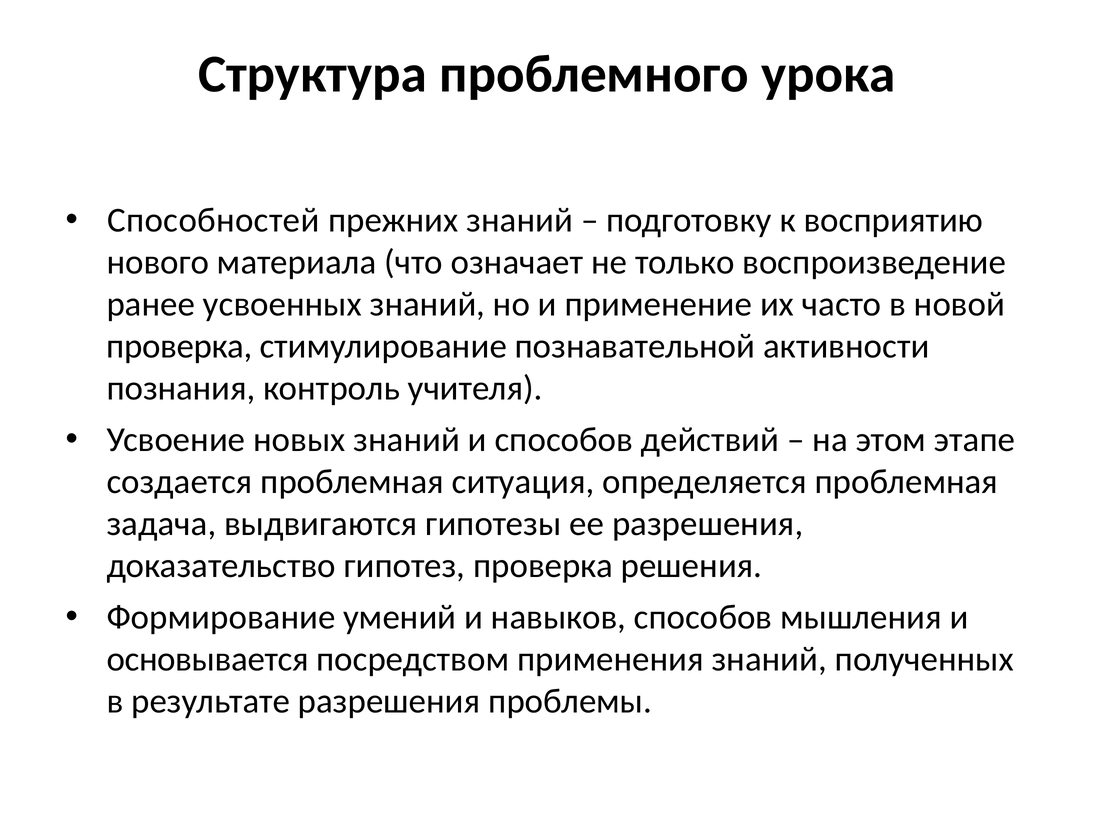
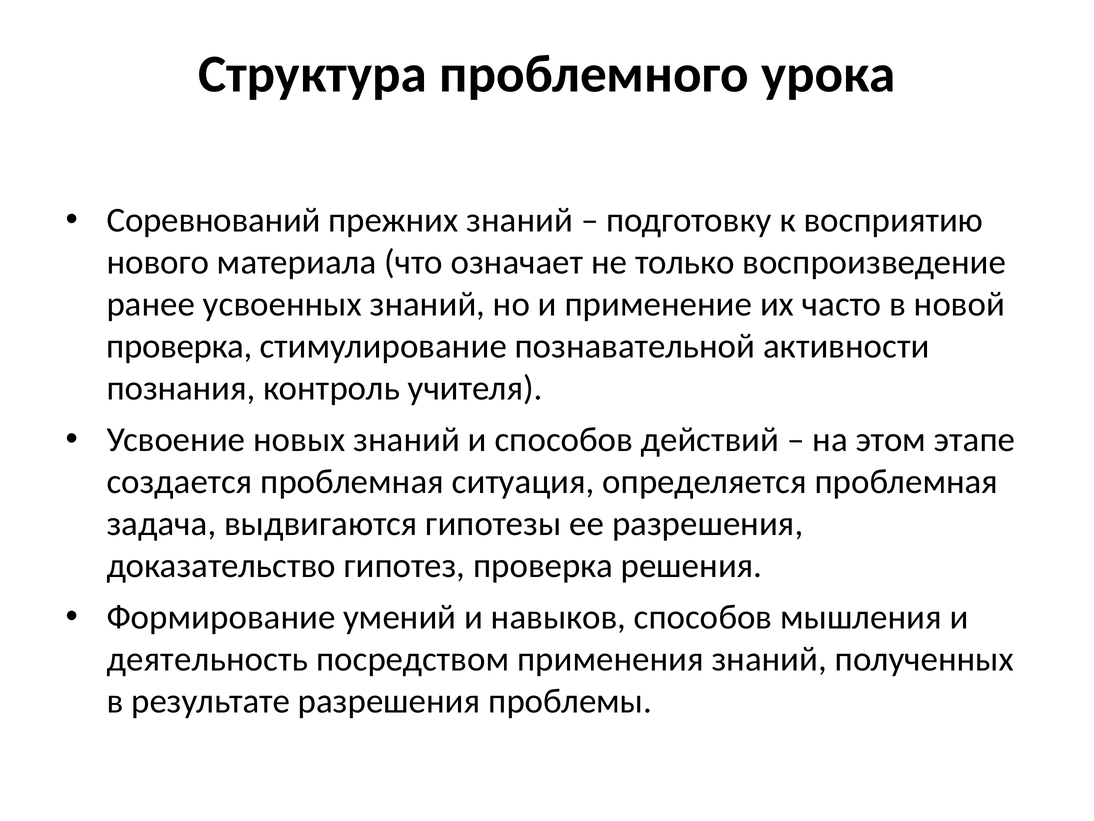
Способностей: Способностей -> Соревнований (214, 220)
основывается: основывается -> деятельность (207, 659)
